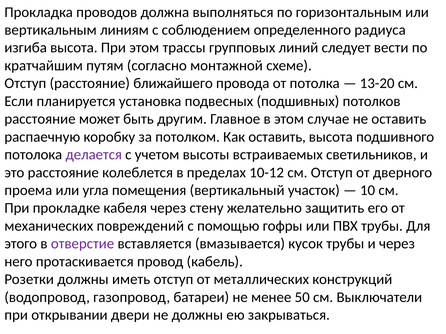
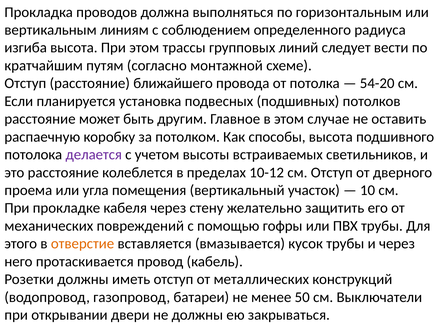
13-20: 13-20 -> 54-20 (377, 84)
Как оставить: оставить -> способы (277, 137)
отверстие colour: purple -> orange (83, 244)
